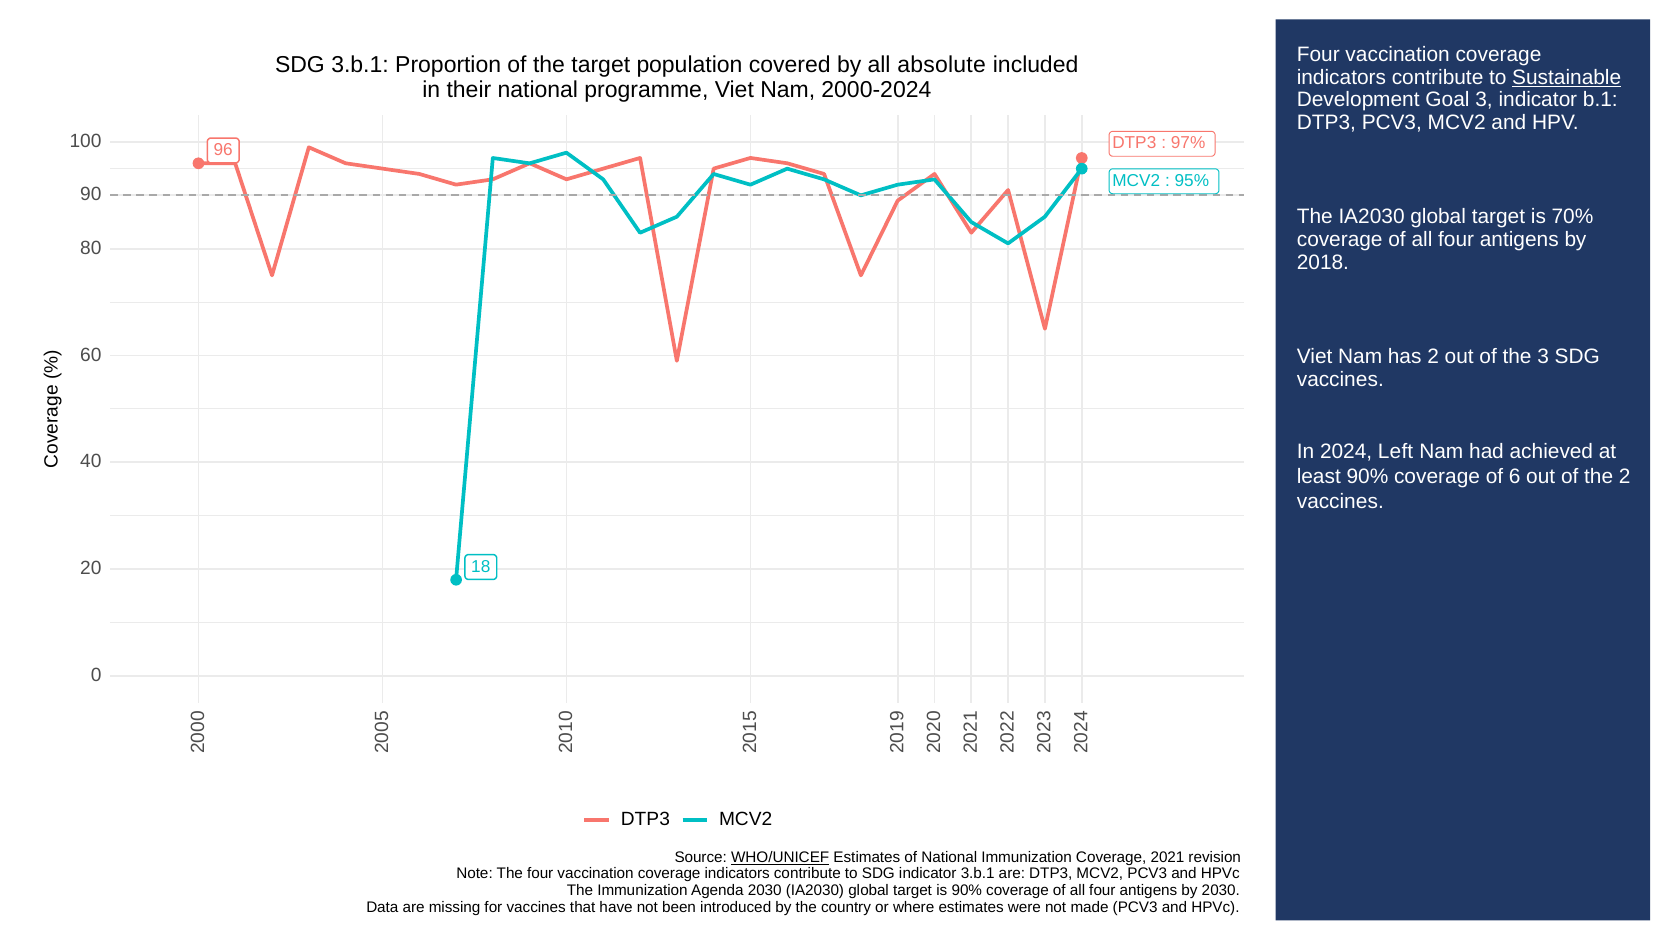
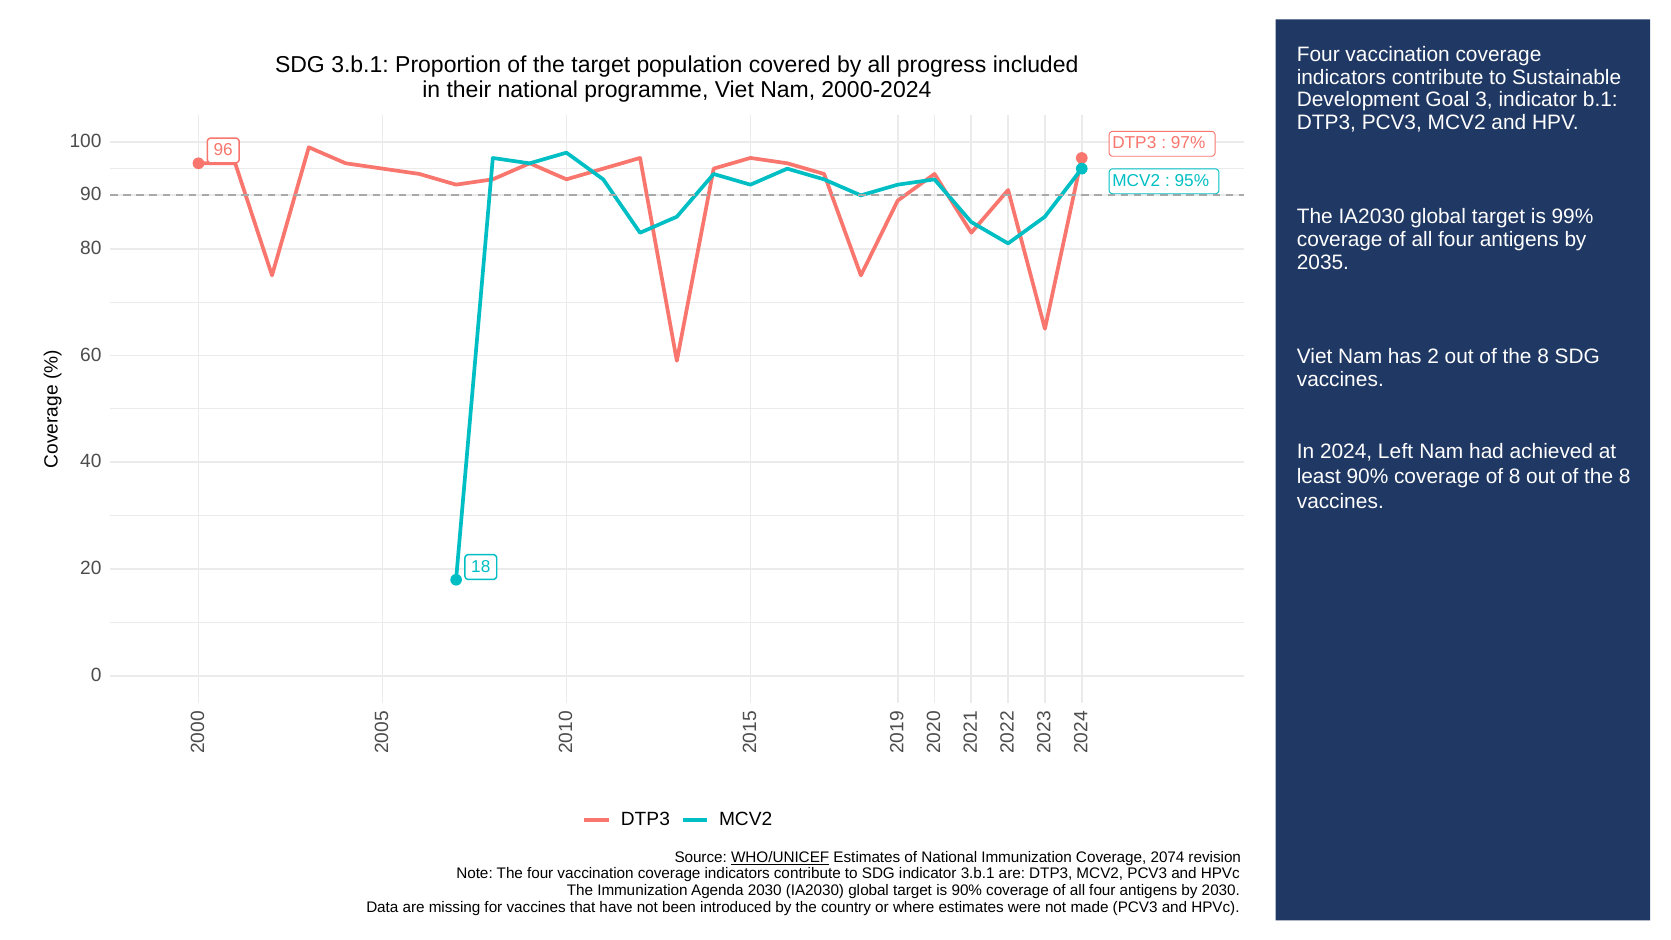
absolute: absolute -> progress (942, 65)
Sustainable underline: present -> none (1567, 77)
70%: 70% -> 99% (1573, 217)
2018: 2018 -> 2035 (1323, 262)
3: 3 -> 8 (1543, 357)
of 6: 6 -> 8 (1515, 477)
2: 2 -> 8 (1625, 477)
2021: 2021 -> 2074 (1167, 857)
